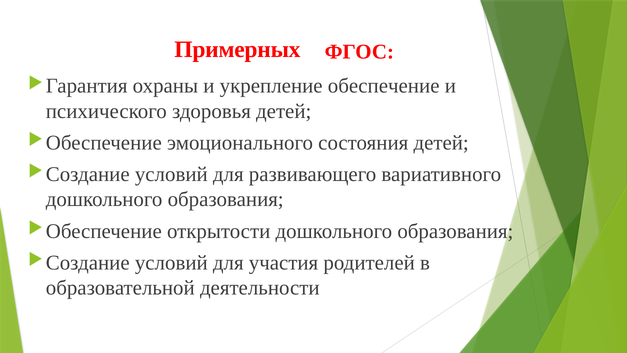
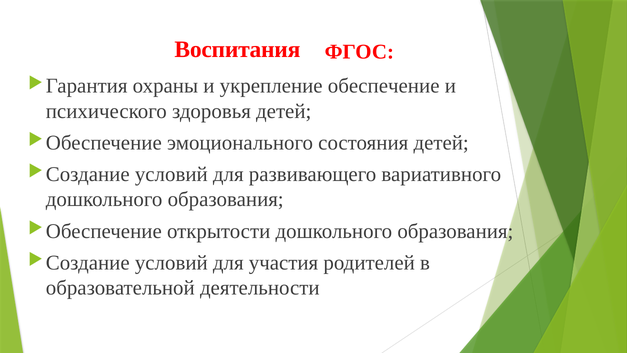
Примерных: Примерных -> Воспитания (237, 49)
